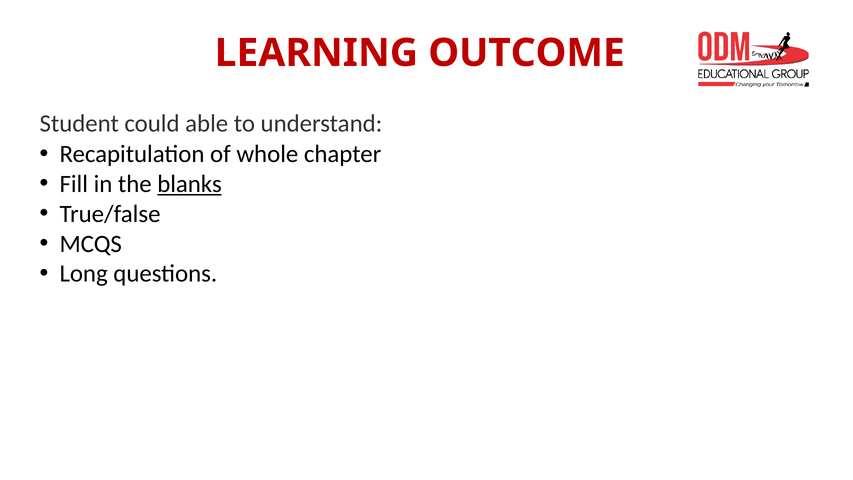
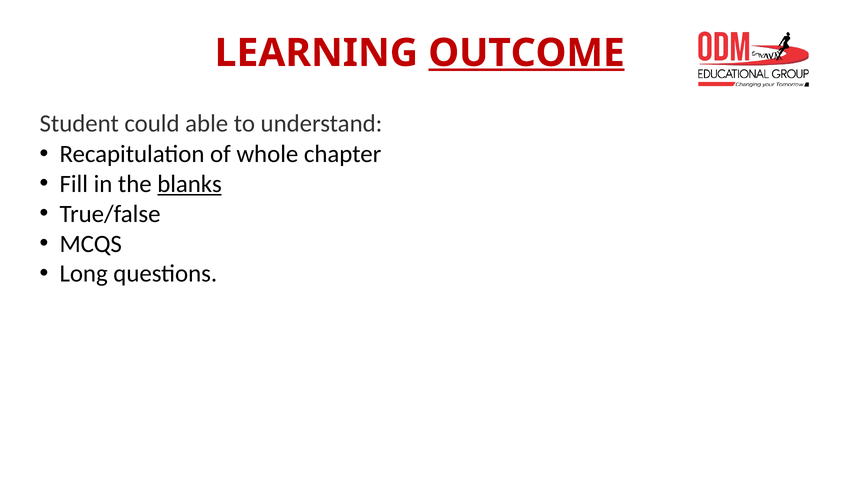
OUTCOME underline: none -> present (527, 53)
